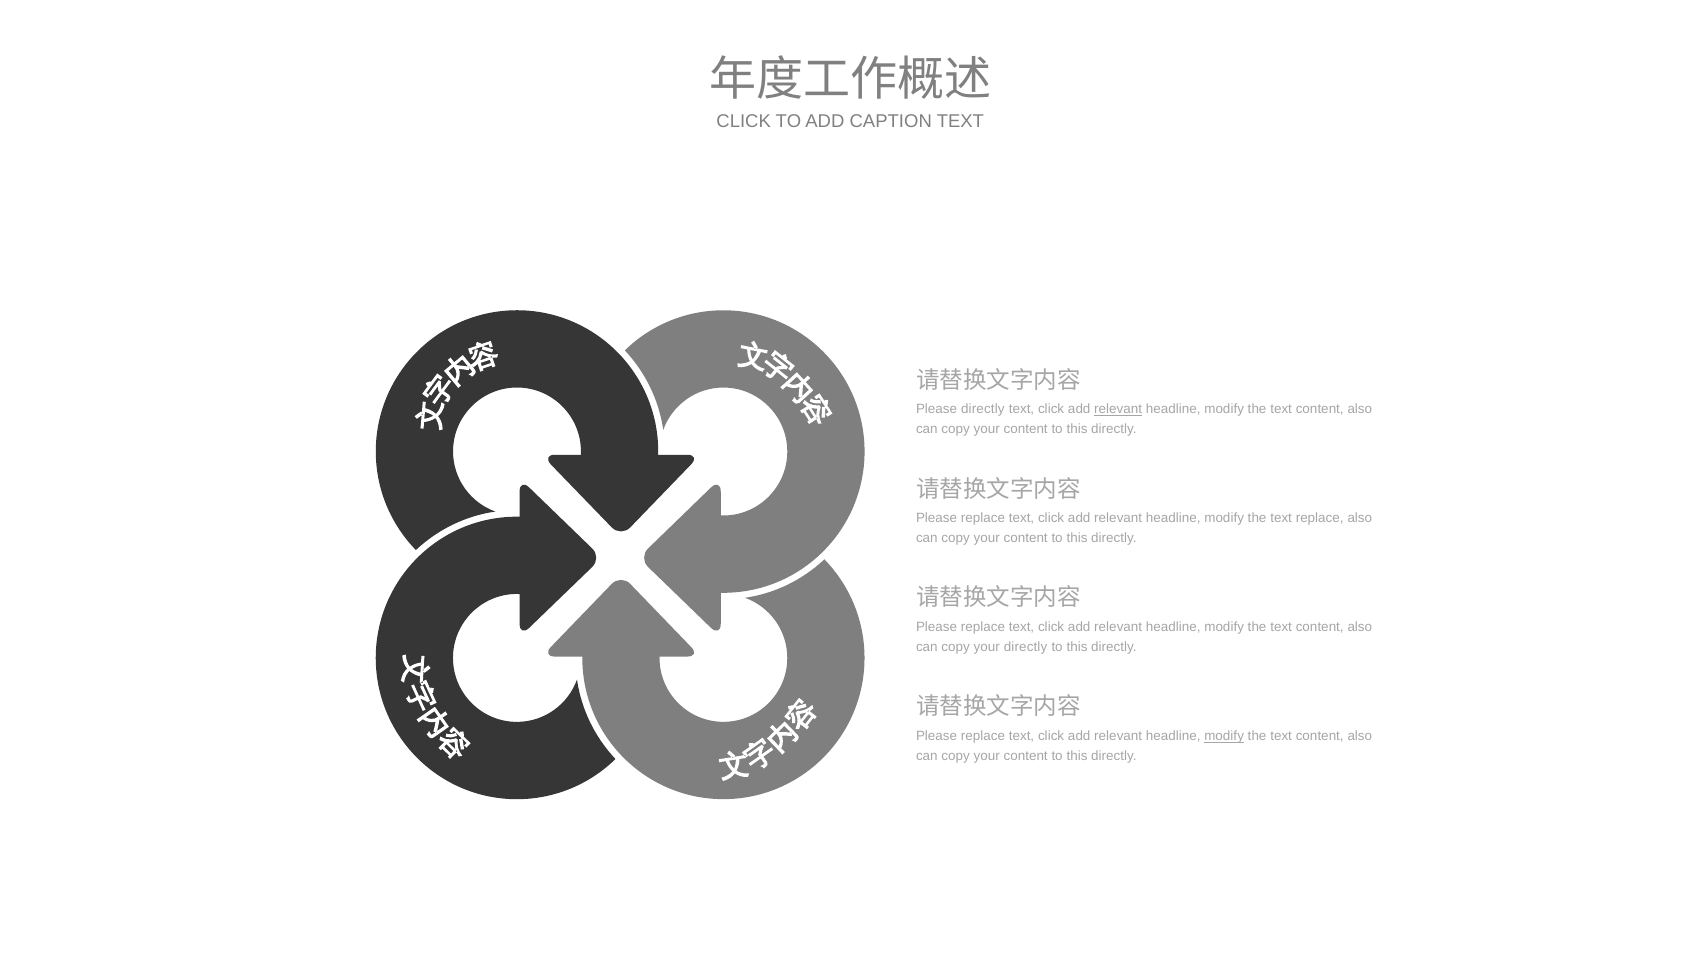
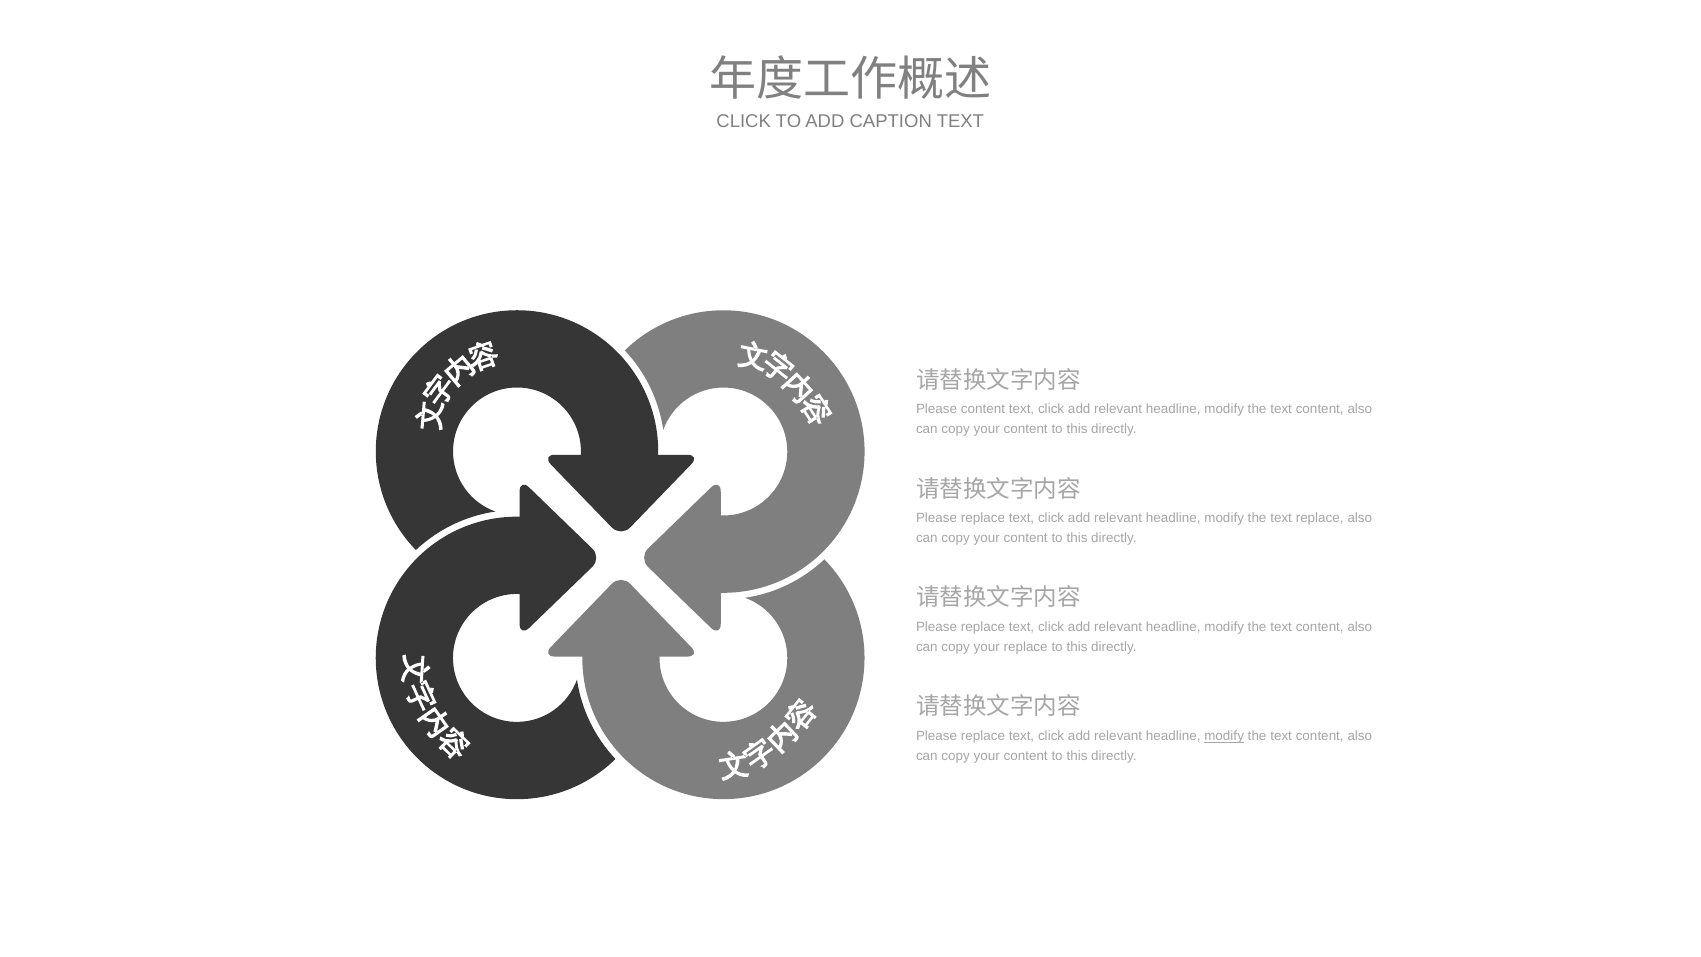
Please directly: directly -> content (983, 409)
relevant underline: present -> none (1118, 409)
your directly: directly -> replace (1026, 647)
